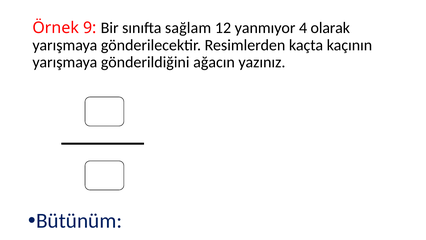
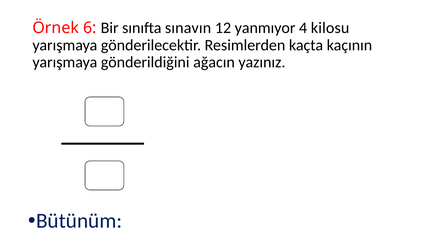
9: 9 -> 6 (90, 28)
sağlam: sağlam -> sınavın (188, 28)
olarak: olarak -> kilosu (330, 28)
